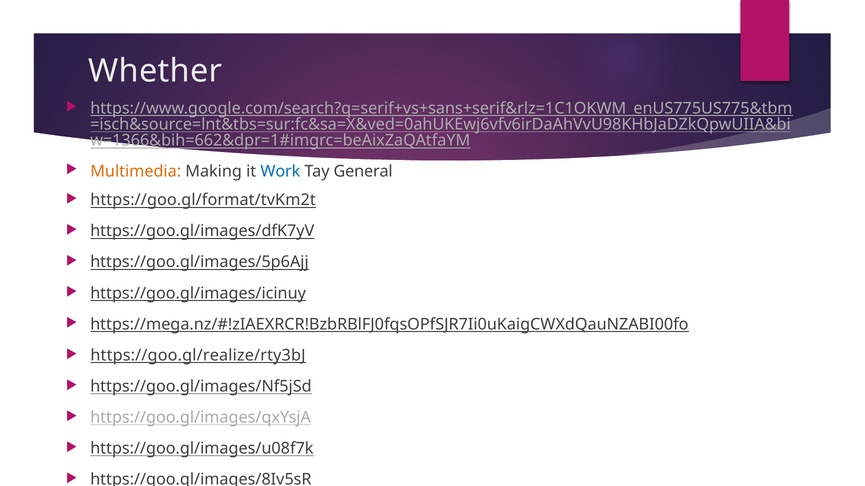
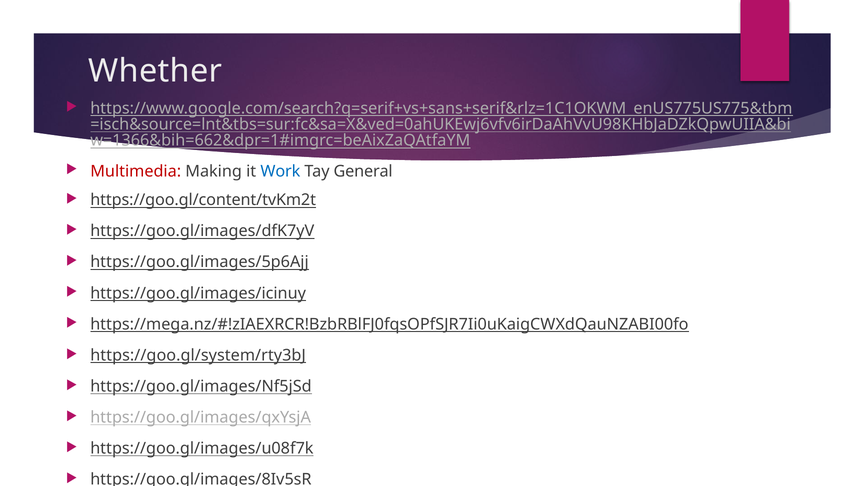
Multimedia colour: orange -> red (136, 172)
https://goo.gl/format/tvKm2t: https://goo.gl/format/tvKm2t -> https://goo.gl/content/tvKm2t (203, 200)
https://goo.gl/realize/rty3bJ: https://goo.gl/realize/rty3bJ -> https://goo.gl/system/rty3bJ (198, 356)
